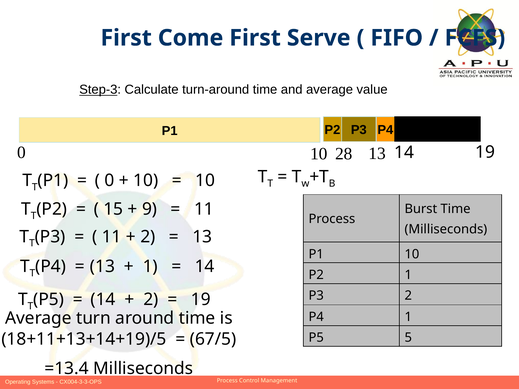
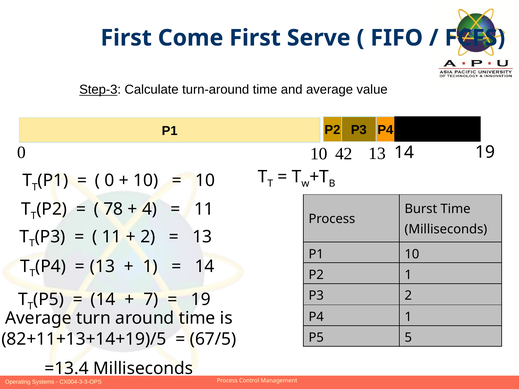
28: 28 -> 42 (344, 154)
15: 15 -> 78 (113, 209)
9: 9 -> 4 (150, 209)
2: 2 -> 7 (151, 300)
18+11+13+14+19)/5: 18+11+13+14+19)/5 -> 82+11+13+14+19)/5 (84, 339)
